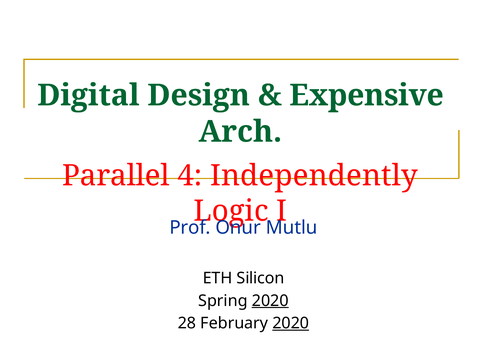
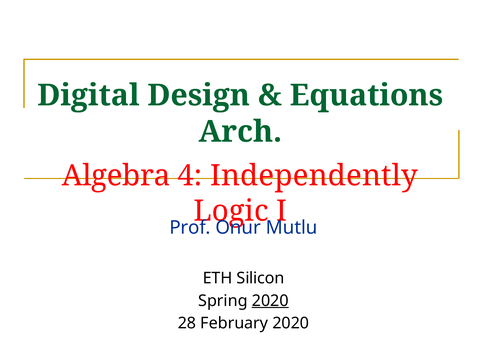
Expensive: Expensive -> Equations (366, 95)
Parallel: Parallel -> Algebra (116, 175)
2020 underline: present -> none (291, 323)
